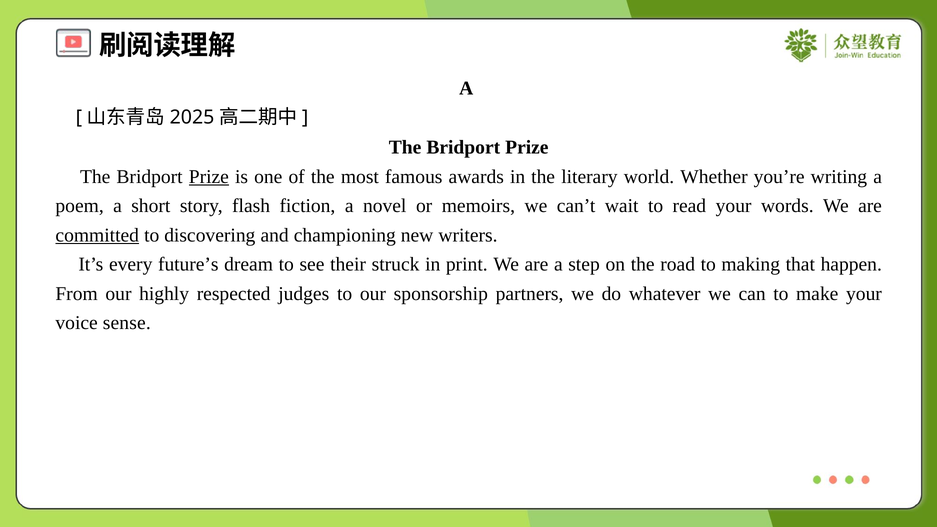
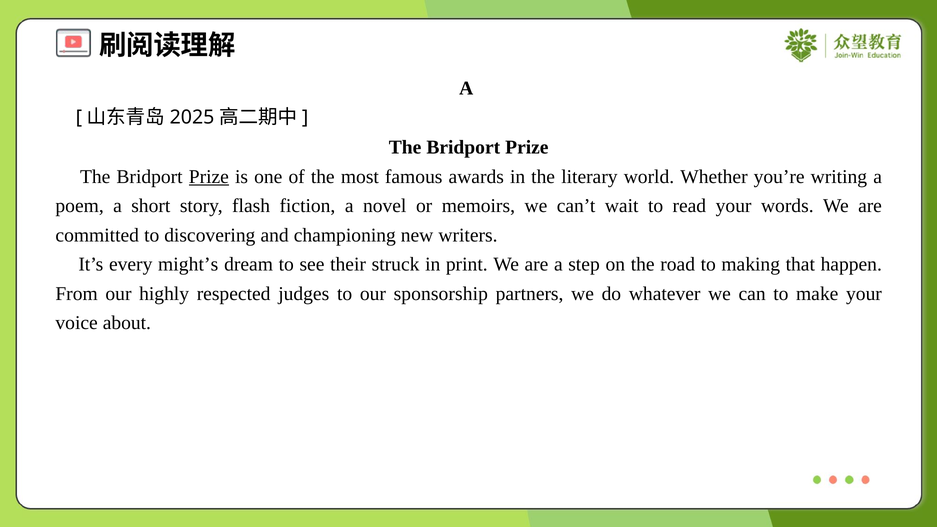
committed underline: present -> none (97, 235)
future’s: future’s -> might’s (188, 264)
sense: sense -> about (127, 323)
